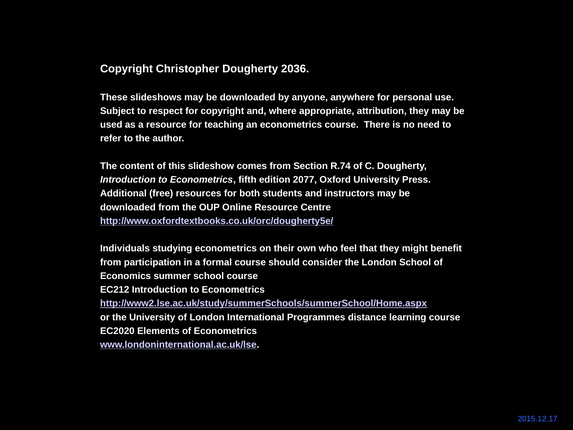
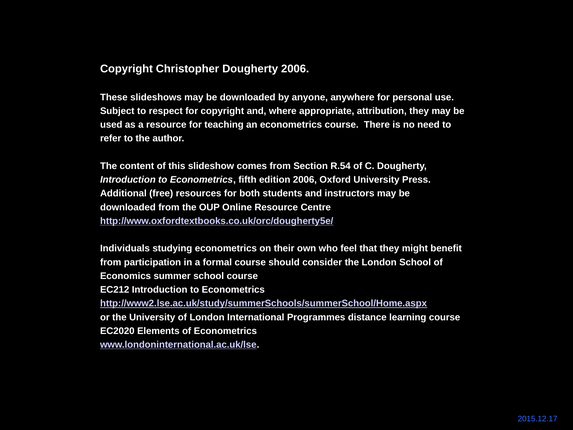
Dougherty 2036: 2036 -> 2006 (295, 69)
R.74: R.74 -> R.54 (341, 166)
edition 2077: 2077 -> 2006 (305, 180)
